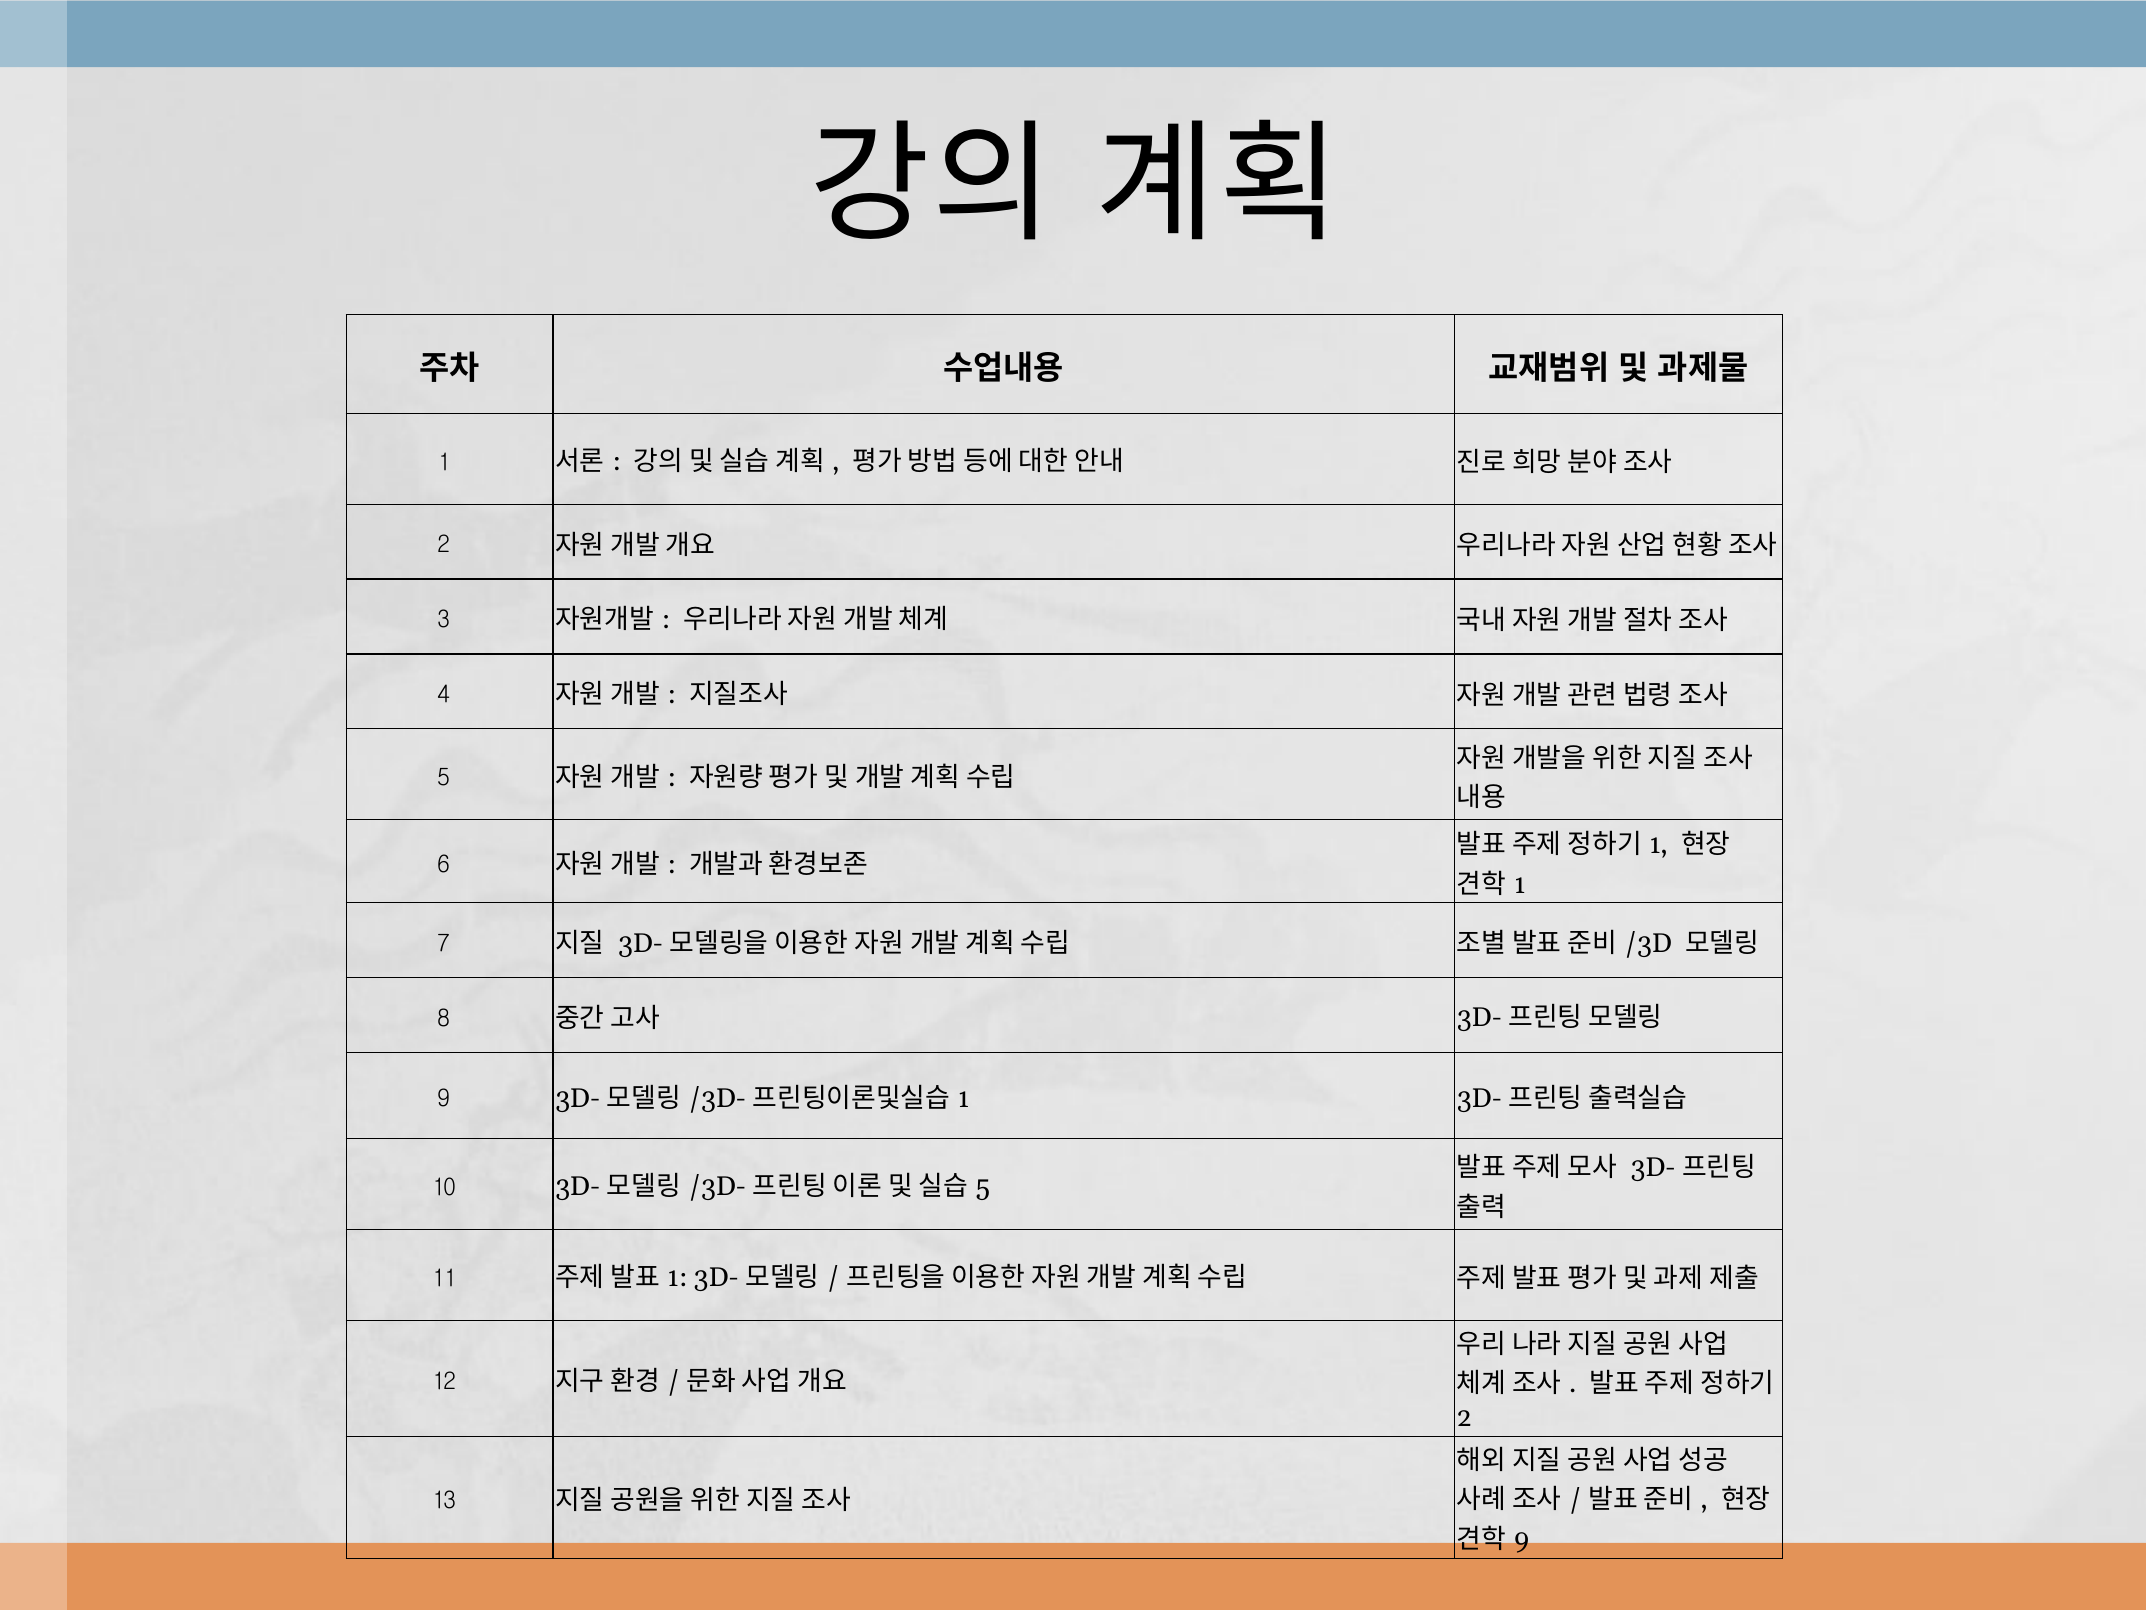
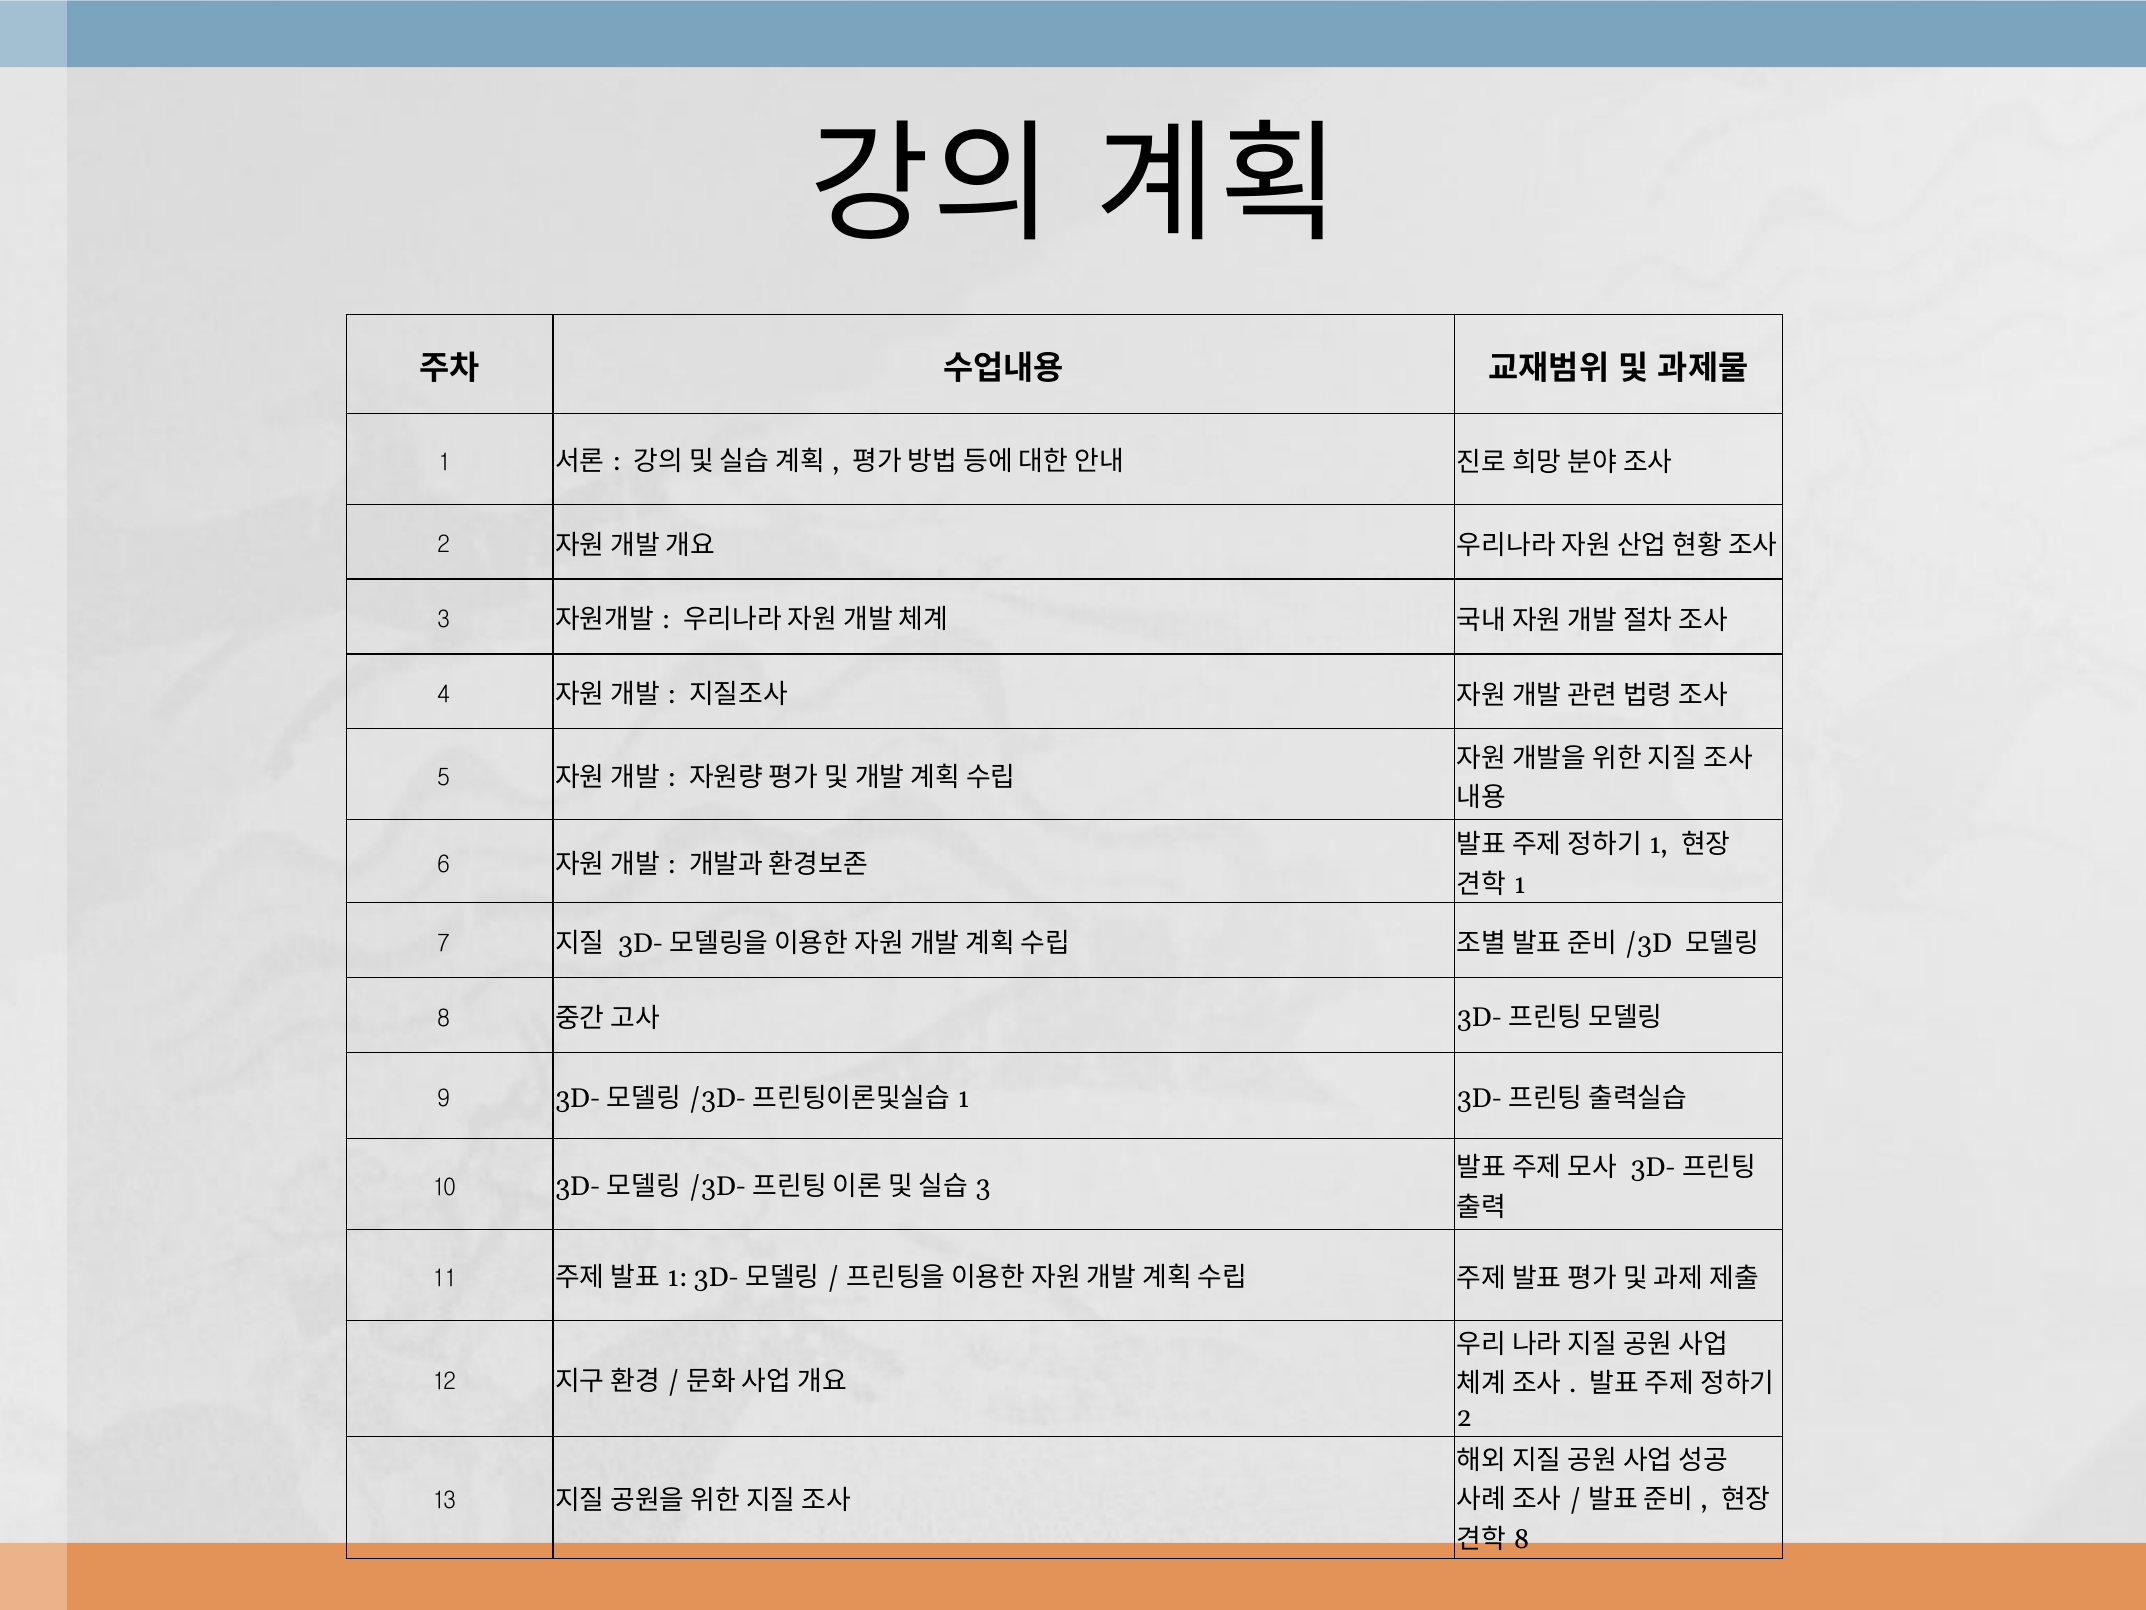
5: 5 -> 3 (983, 1186)
9: 9 -> 8 (1522, 1540)
